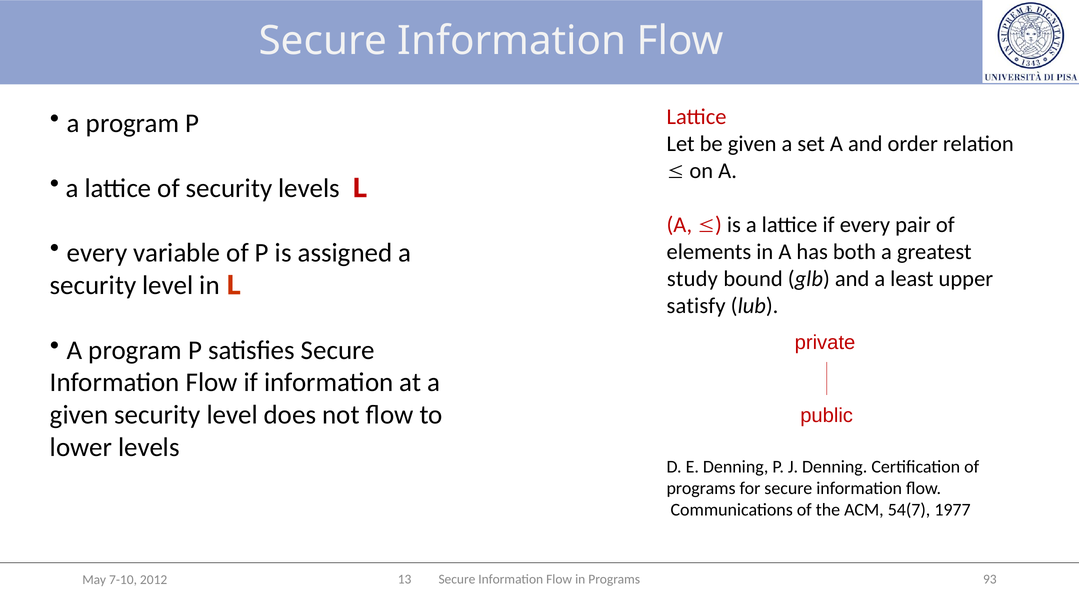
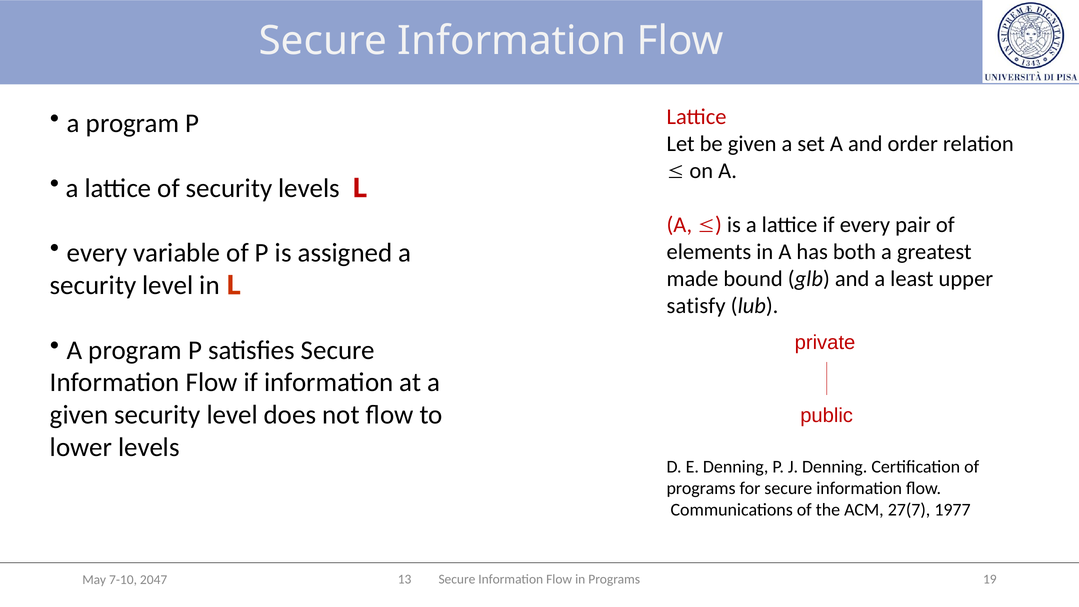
study: study -> made (692, 279)
54(7: 54(7 -> 27(7 (909, 510)
93: 93 -> 19 (990, 579)
2012: 2012 -> 2047 (154, 580)
